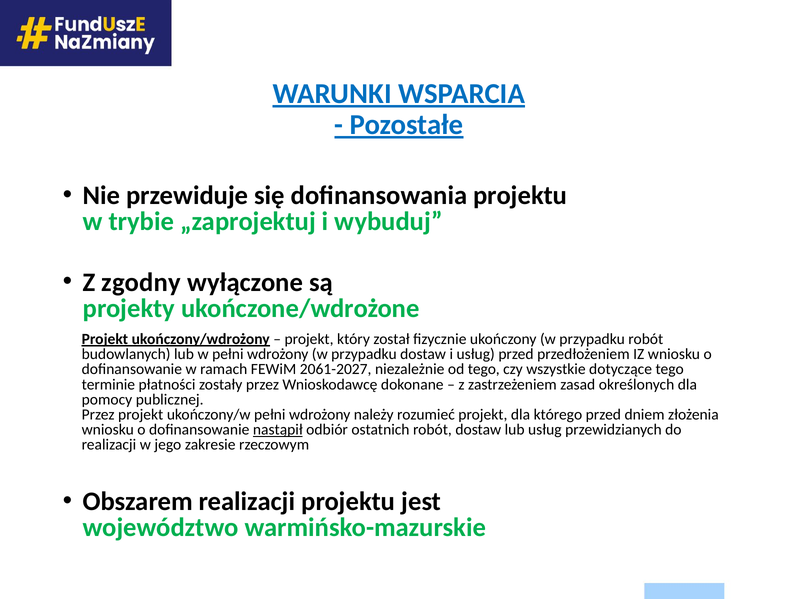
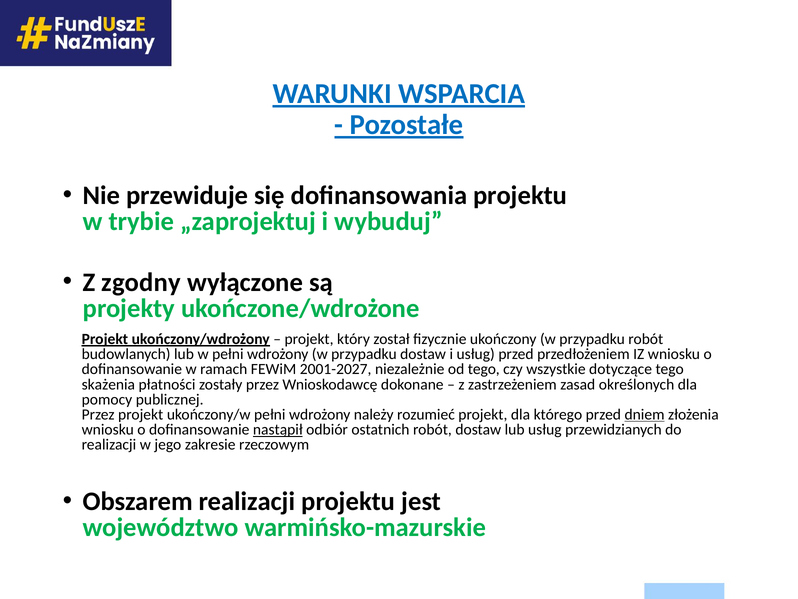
2061-2027: 2061-2027 -> 2001-2027 (336, 369)
terminie: terminie -> skażenia (108, 384)
dniem underline: none -> present (645, 414)
